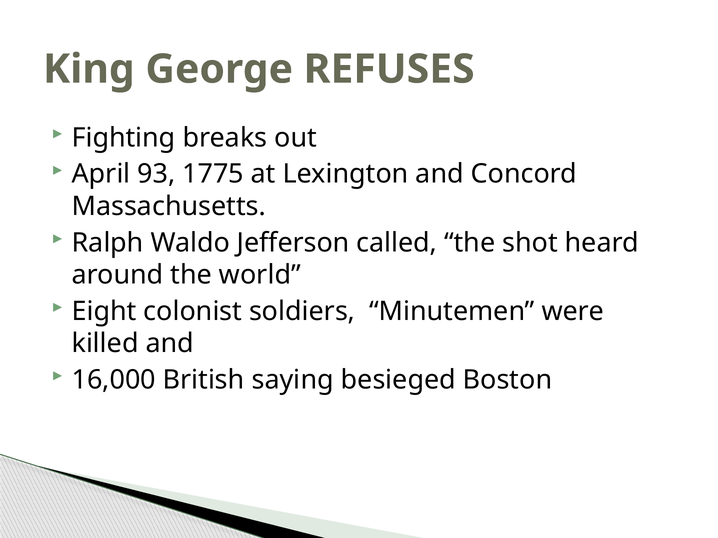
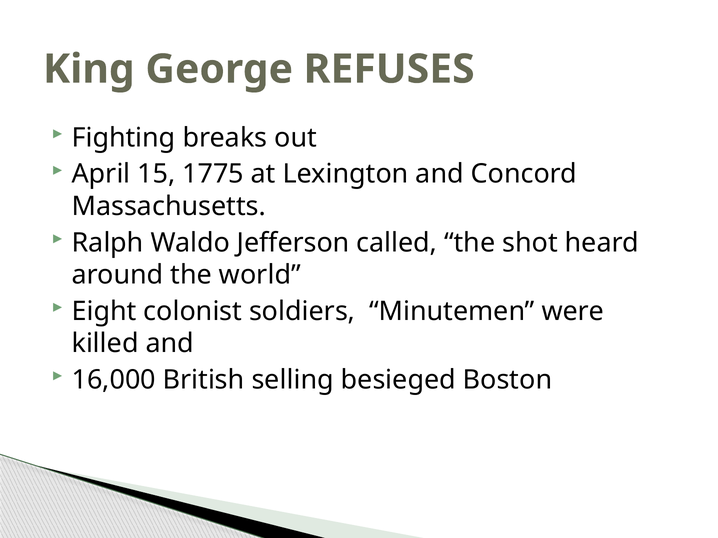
93: 93 -> 15 (156, 174)
saying: saying -> selling (293, 380)
